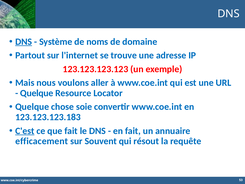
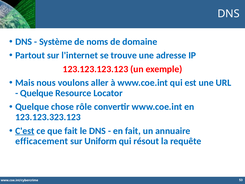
DNS underline: present -> none (24, 42)
soie: soie -> rôle (84, 107)
123.123.123.183: 123.123.123.183 -> 123.123.323.123 (48, 117)
Souvent: Souvent -> Uniform (101, 141)
